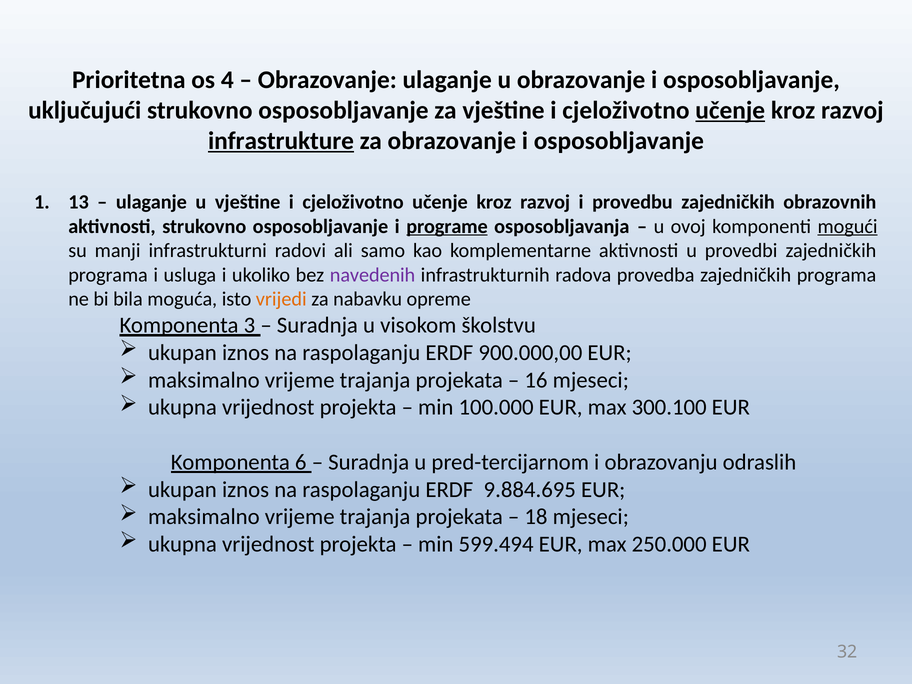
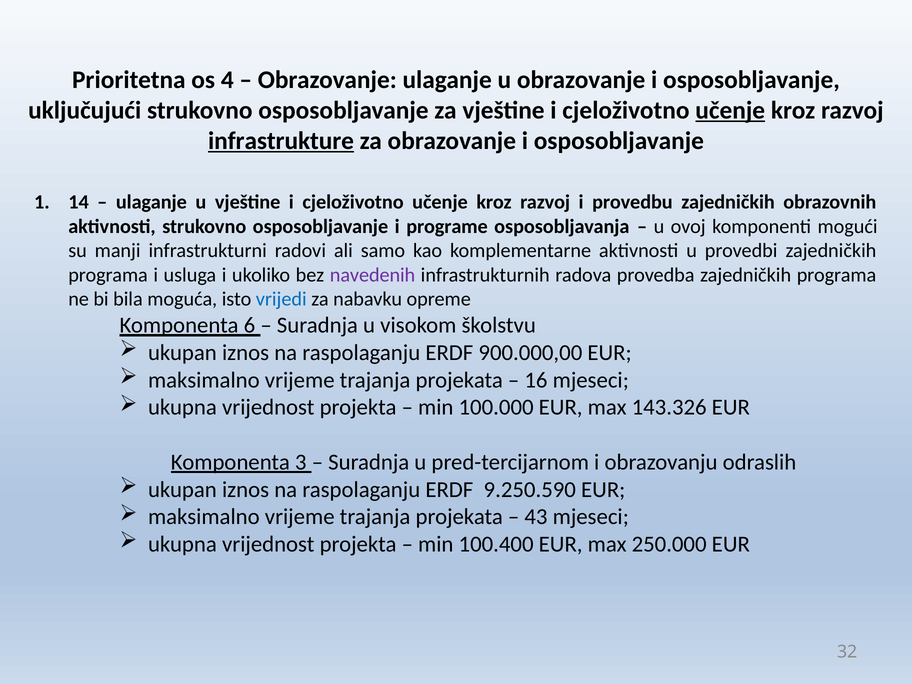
13: 13 -> 14 (79, 202)
programe underline: present -> none (447, 226)
mogući underline: present -> none (848, 226)
vrijedi colour: orange -> blue (281, 299)
3: 3 -> 6 (249, 325)
300.100: 300.100 -> 143.326 (669, 407)
6: 6 -> 3 (301, 462)
9.884.695: 9.884.695 -> 9.250.590 (530, 489)
18: 18 -> 43 (536, 517)
599.494: 599.494 -> 100.400 (496, 544)
